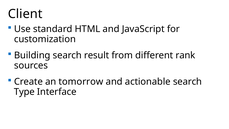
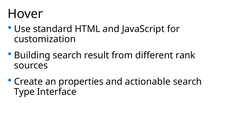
Client: Client -> Hover (25, 14)
tomorrow: tomorrow -> properties (81, 82)
